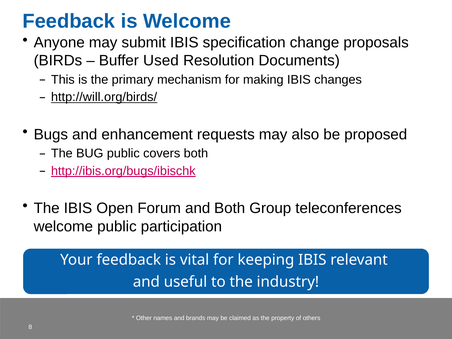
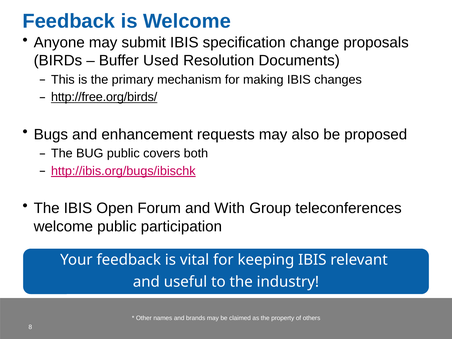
http://will.org/birds/: http://will.org/birds/ -> http://free.org/birds/ (104, 97)
and Both: Both -> With (230, 208)
